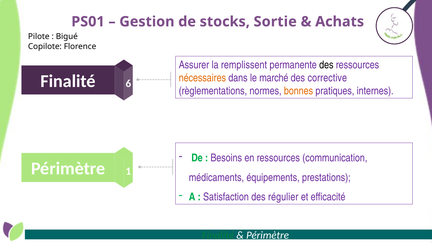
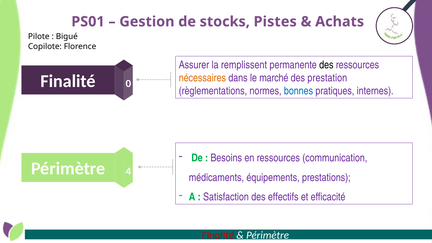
Sortie: Sortie -> Pistes (275, 22)
corrective: corrective -> prestation (327, 78)
6: 6 -> 0 (128, 84)
bonnes colour: orange -> blue (298, 91)
1: 1 -> 4 (128, 171)
régulier: régulier -> effectifs (283, 197)
Finalité colour: green -> red (218, 235)
